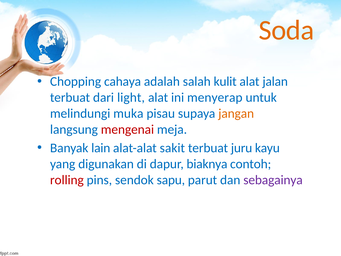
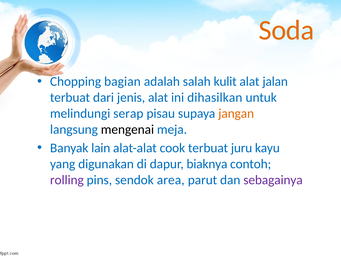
cahaya: cahaya -> bagian (122, 82)
light: light -> jenis (131, 97)
menyerap: menyerap -> dihasilkan (215, 97)
muka: muka -> serap (128, 113)
mengenai colour: red -> black (127, 129)
sakit: sakit -> cook (172, 148)
rolling colour: red -> purple (67, 180)
sapu: sapu -> area (171, 180)
